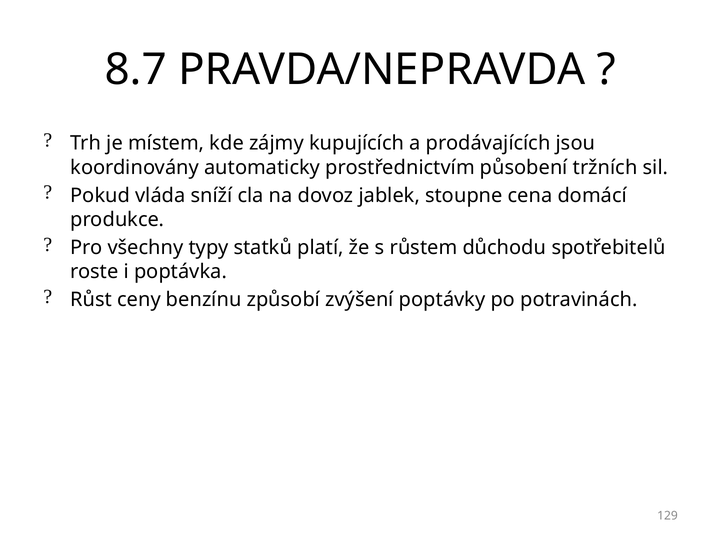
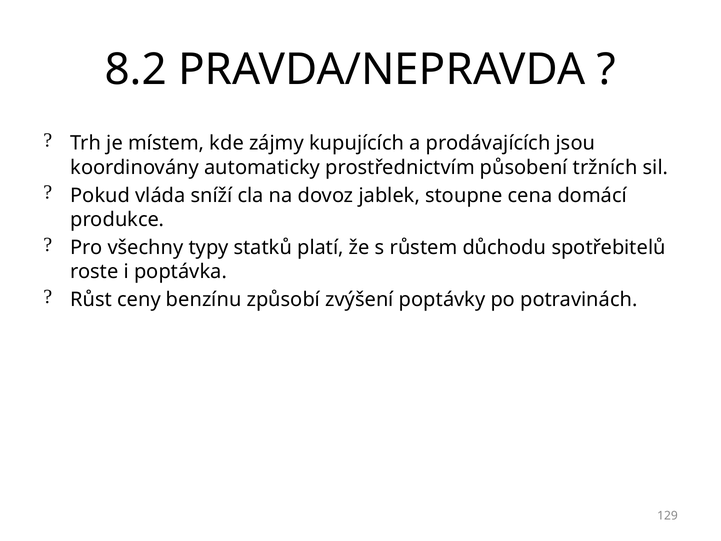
8.7: 8.7 -> 8.2 (136, 70)
